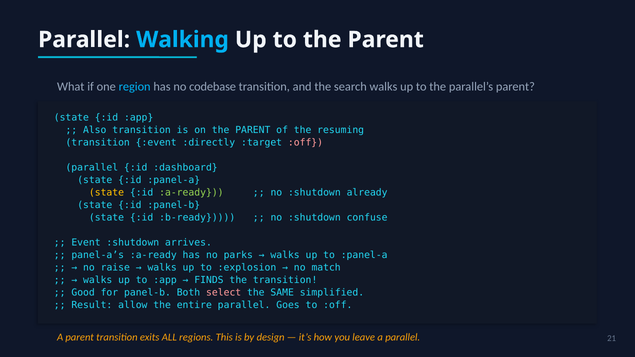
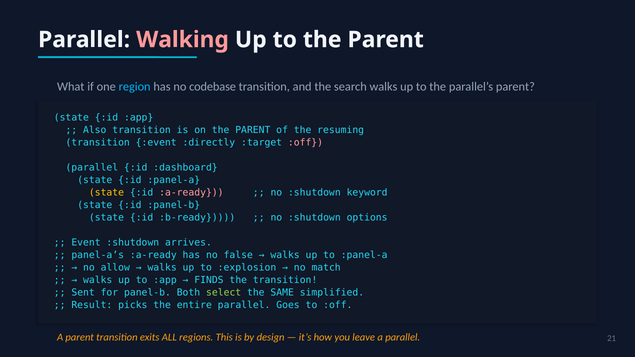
Walking colour: light blue -> pink (183, 40)
:a-ready colour: light green -> pink (191, 193)
already: already -> keyword (367, 193)
confuse: confuse -> options (367, 218)
parks: parks -> false (238, 255)
raise: raise -> allow (115, 268)
Good: Good -> Sent (83, 293)
select colour: pink -> light green (224, 293)
allow: allow -> picks (133, 305)
